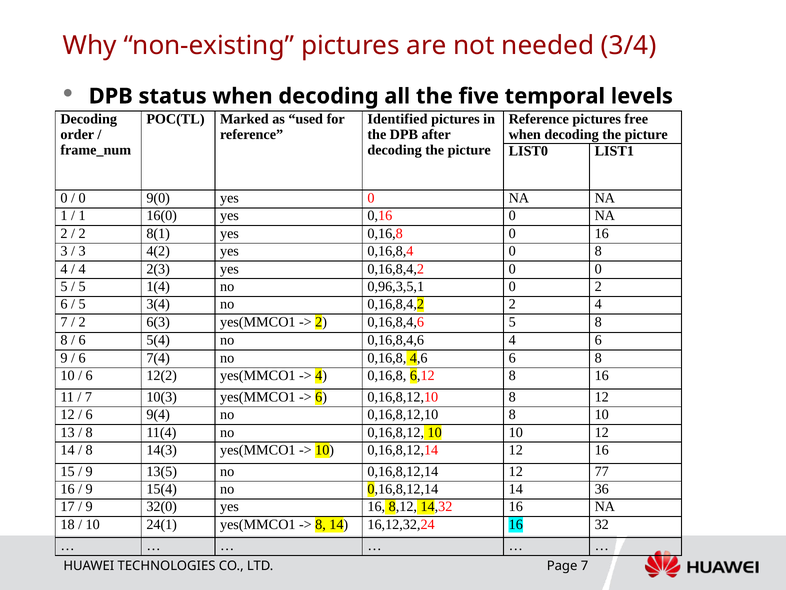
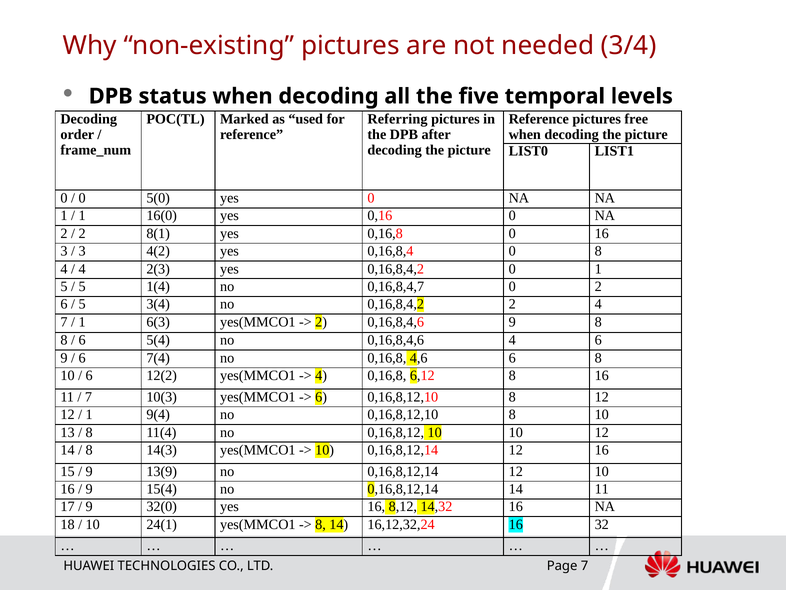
Identified: Identified -> Referring (397, 119)
9(0: 9(0 -> 5(0 (158, 198)
0 0: 0 -> 1 (598, 269)
0,96,3,5,1: 0,96,3,5,1 -> 0,16,8,4,7 (396, 286)
2: 2 -> 1 (82, 322)
0,16,8,4,6 5: 5 -> 9 (512, 322)
6: 6 -> 1 (89, 414)
13(5: 13(5 -> 13(9 (162, 471)
12 77: 77 -> 10 (602, 471)
14 36: 36 -> 11 (602, 489)
